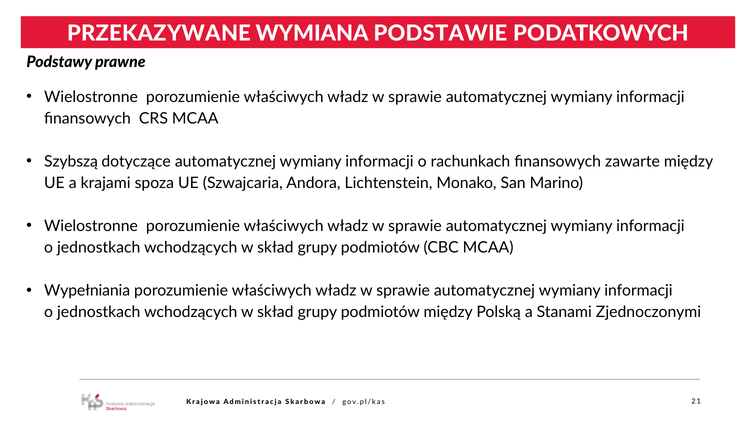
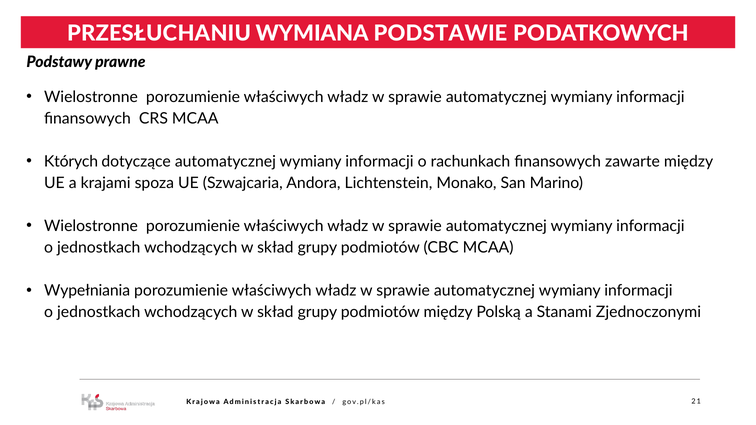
PRZEKAZYWANE: PRZEKAZYWANE -> PRZESŁUCHANIU (159, 34)
Szybszą: Szybszą -> Których (71, 162)
